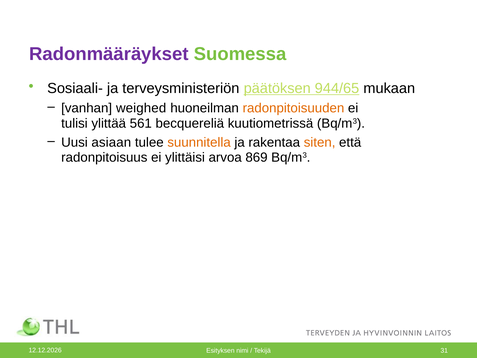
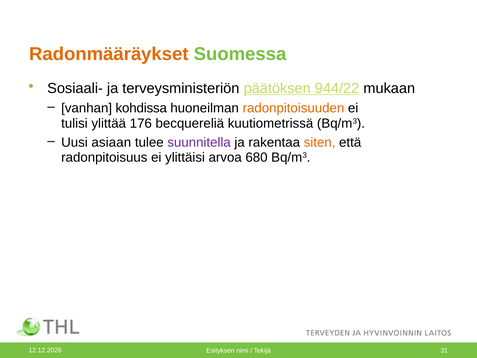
Radonmääräykset colour: purple -> orange (109, 54)
944/65: 944/65 -> 944/22 (337, 88)
weighed: weighed -> kohdissa (141, 108)
561: 561 -> 176 (141, 123)
suunnitella colour: orange -> purple (199, 142)
869: 869 -> 680 (256, 157)
